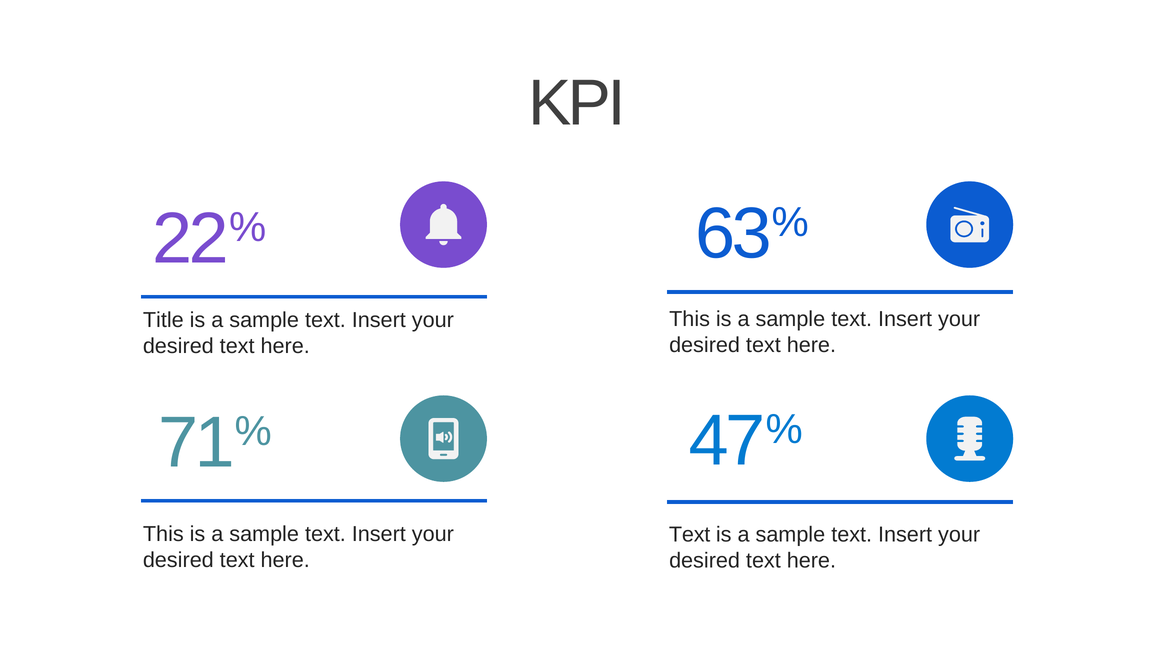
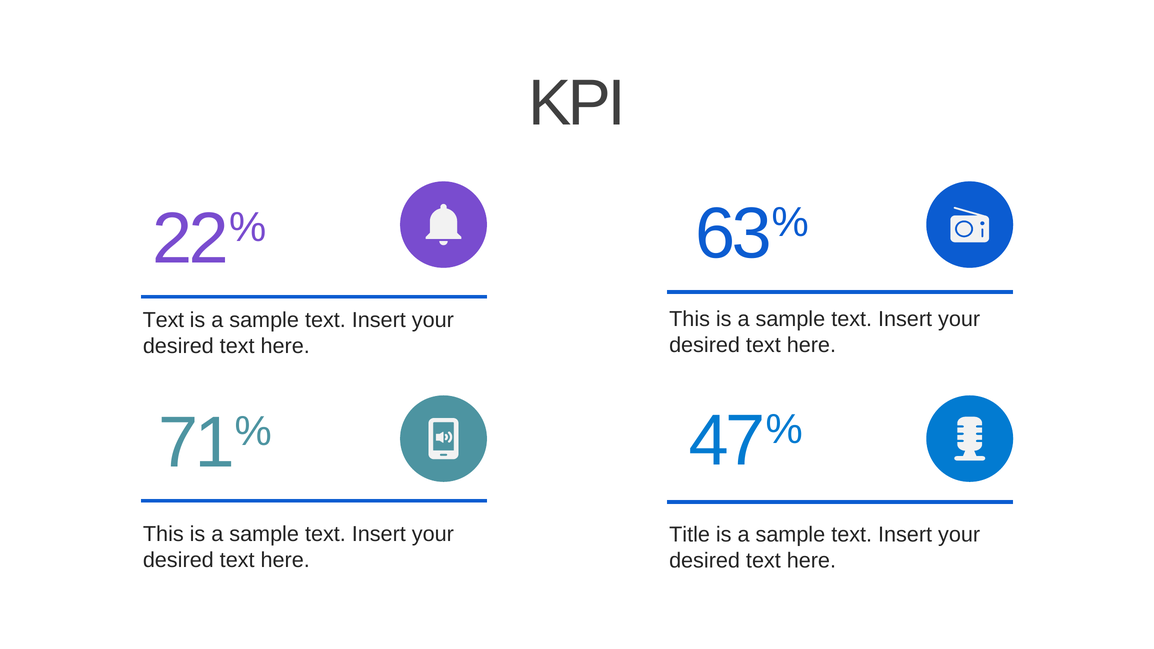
Title: Title -> Text (163, 320)
Text: Text -> Title (690, 535)
